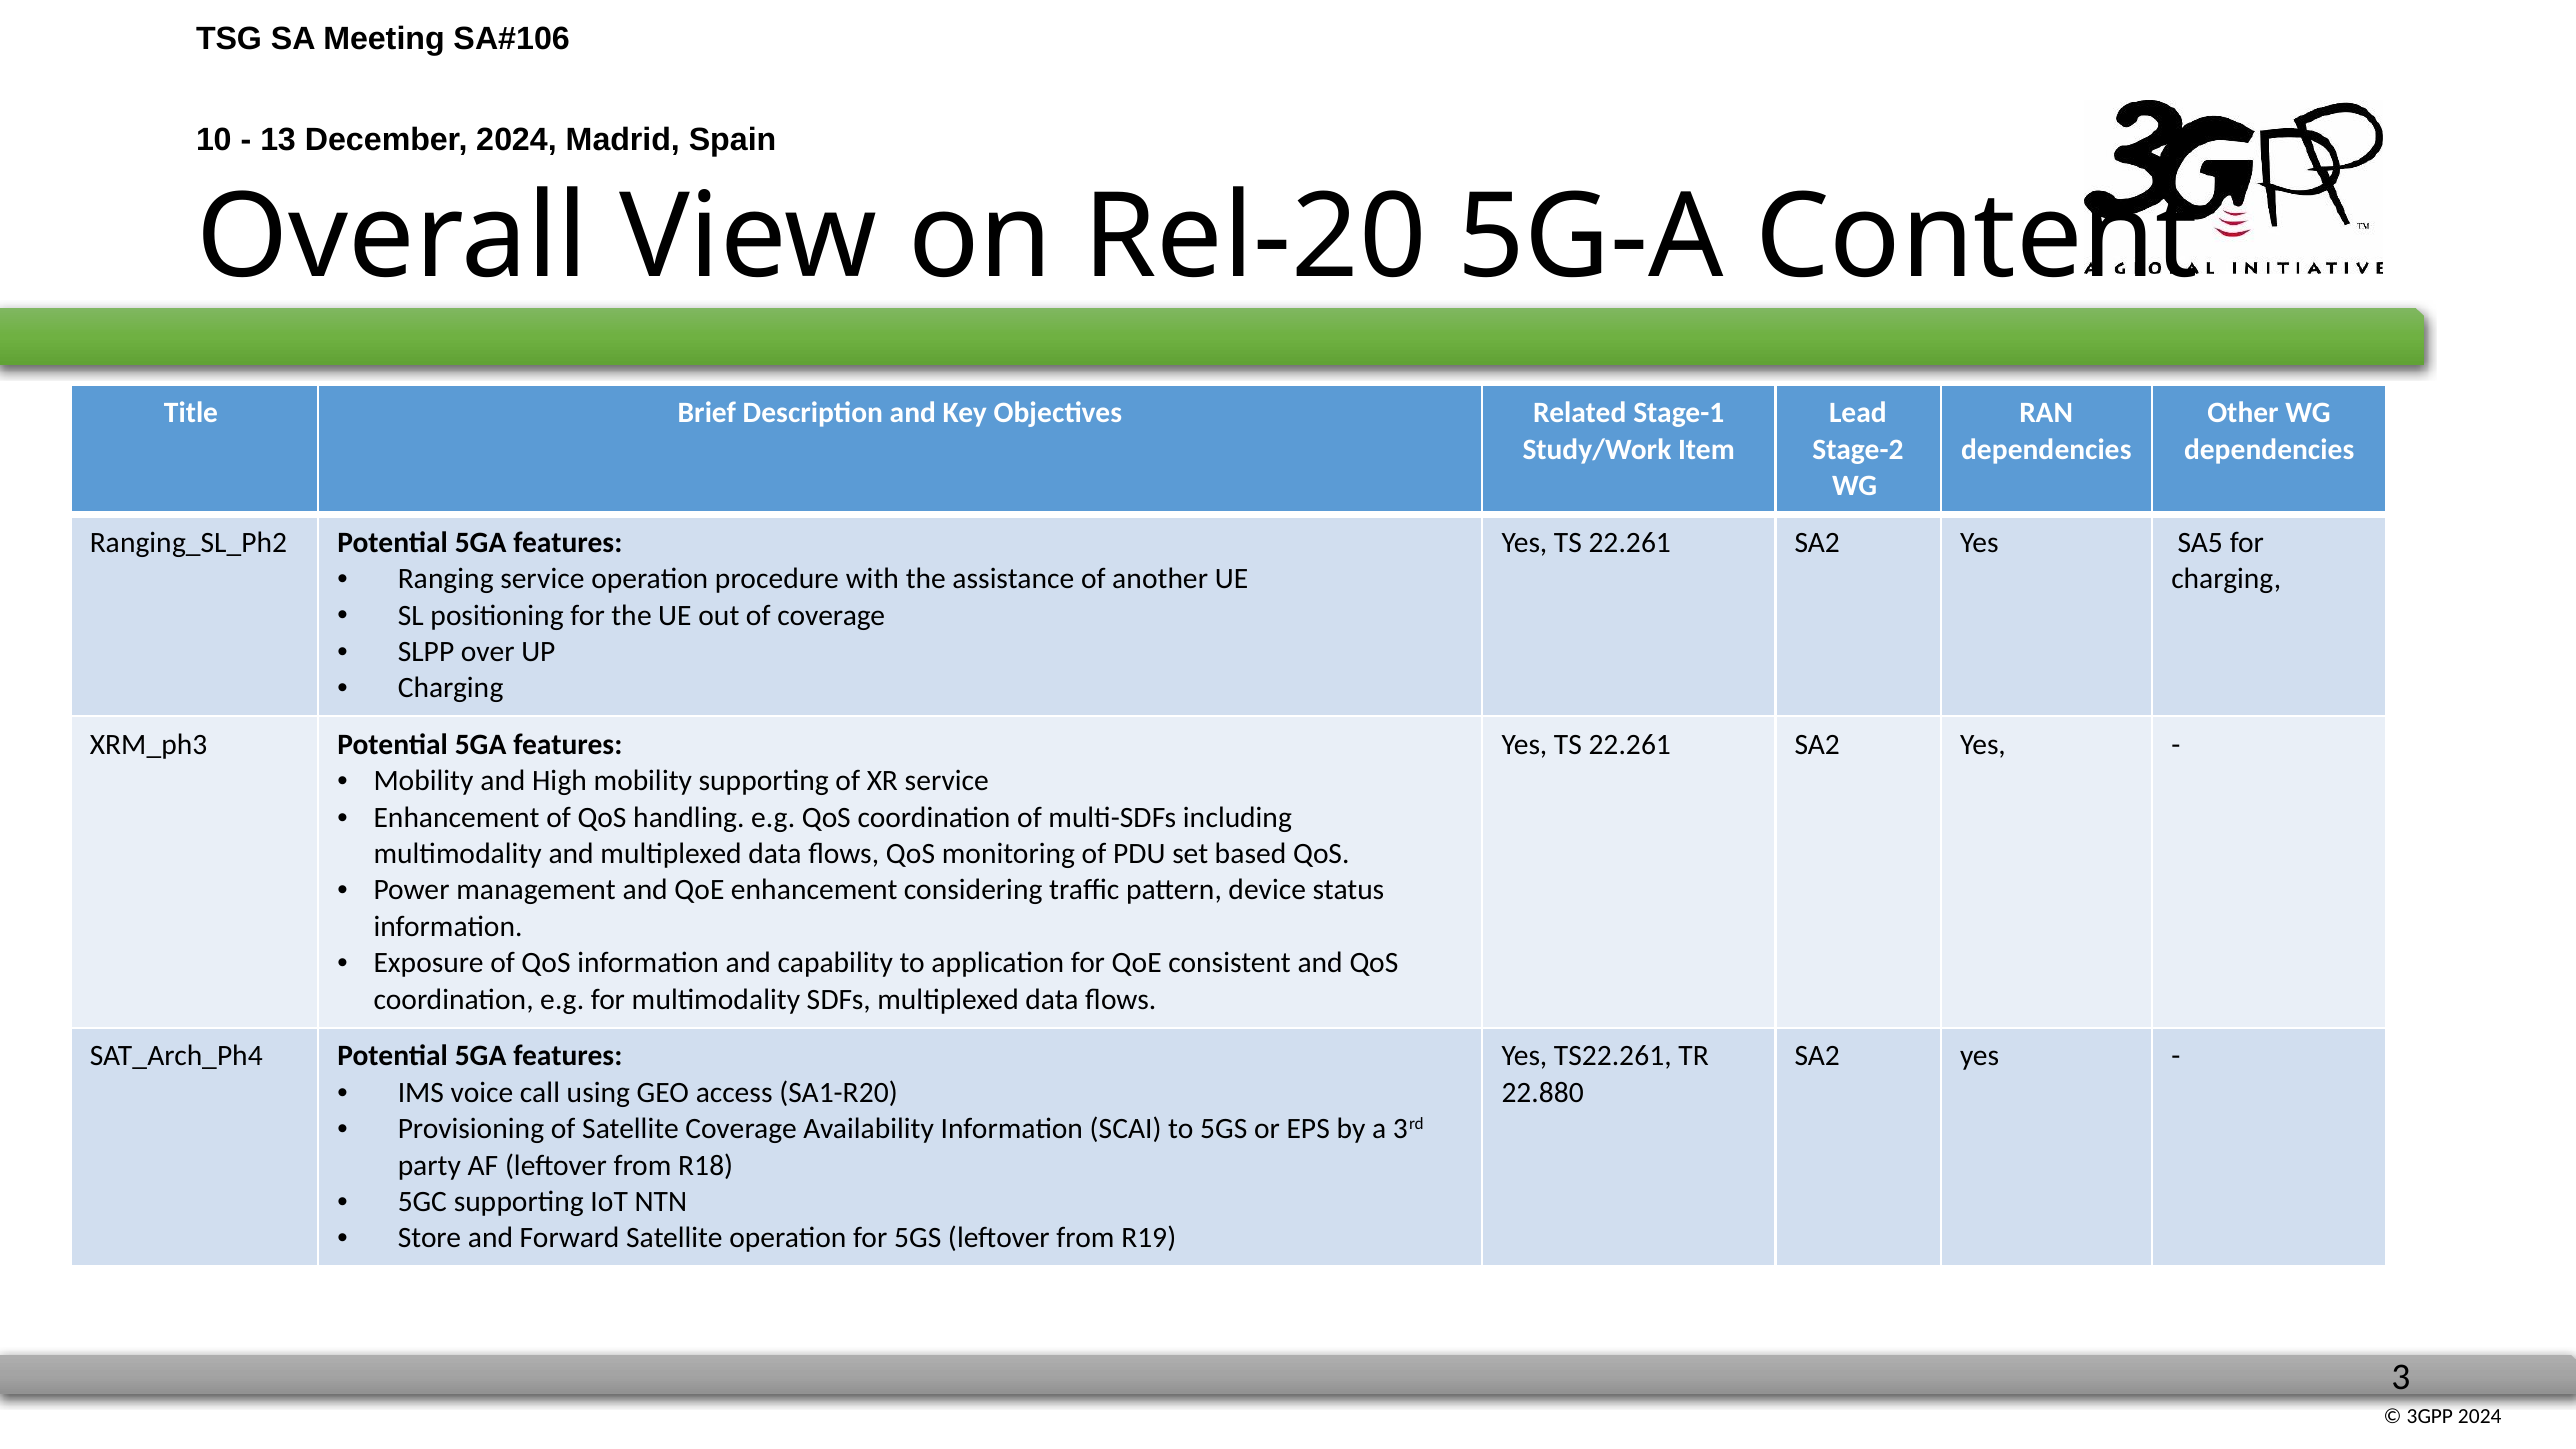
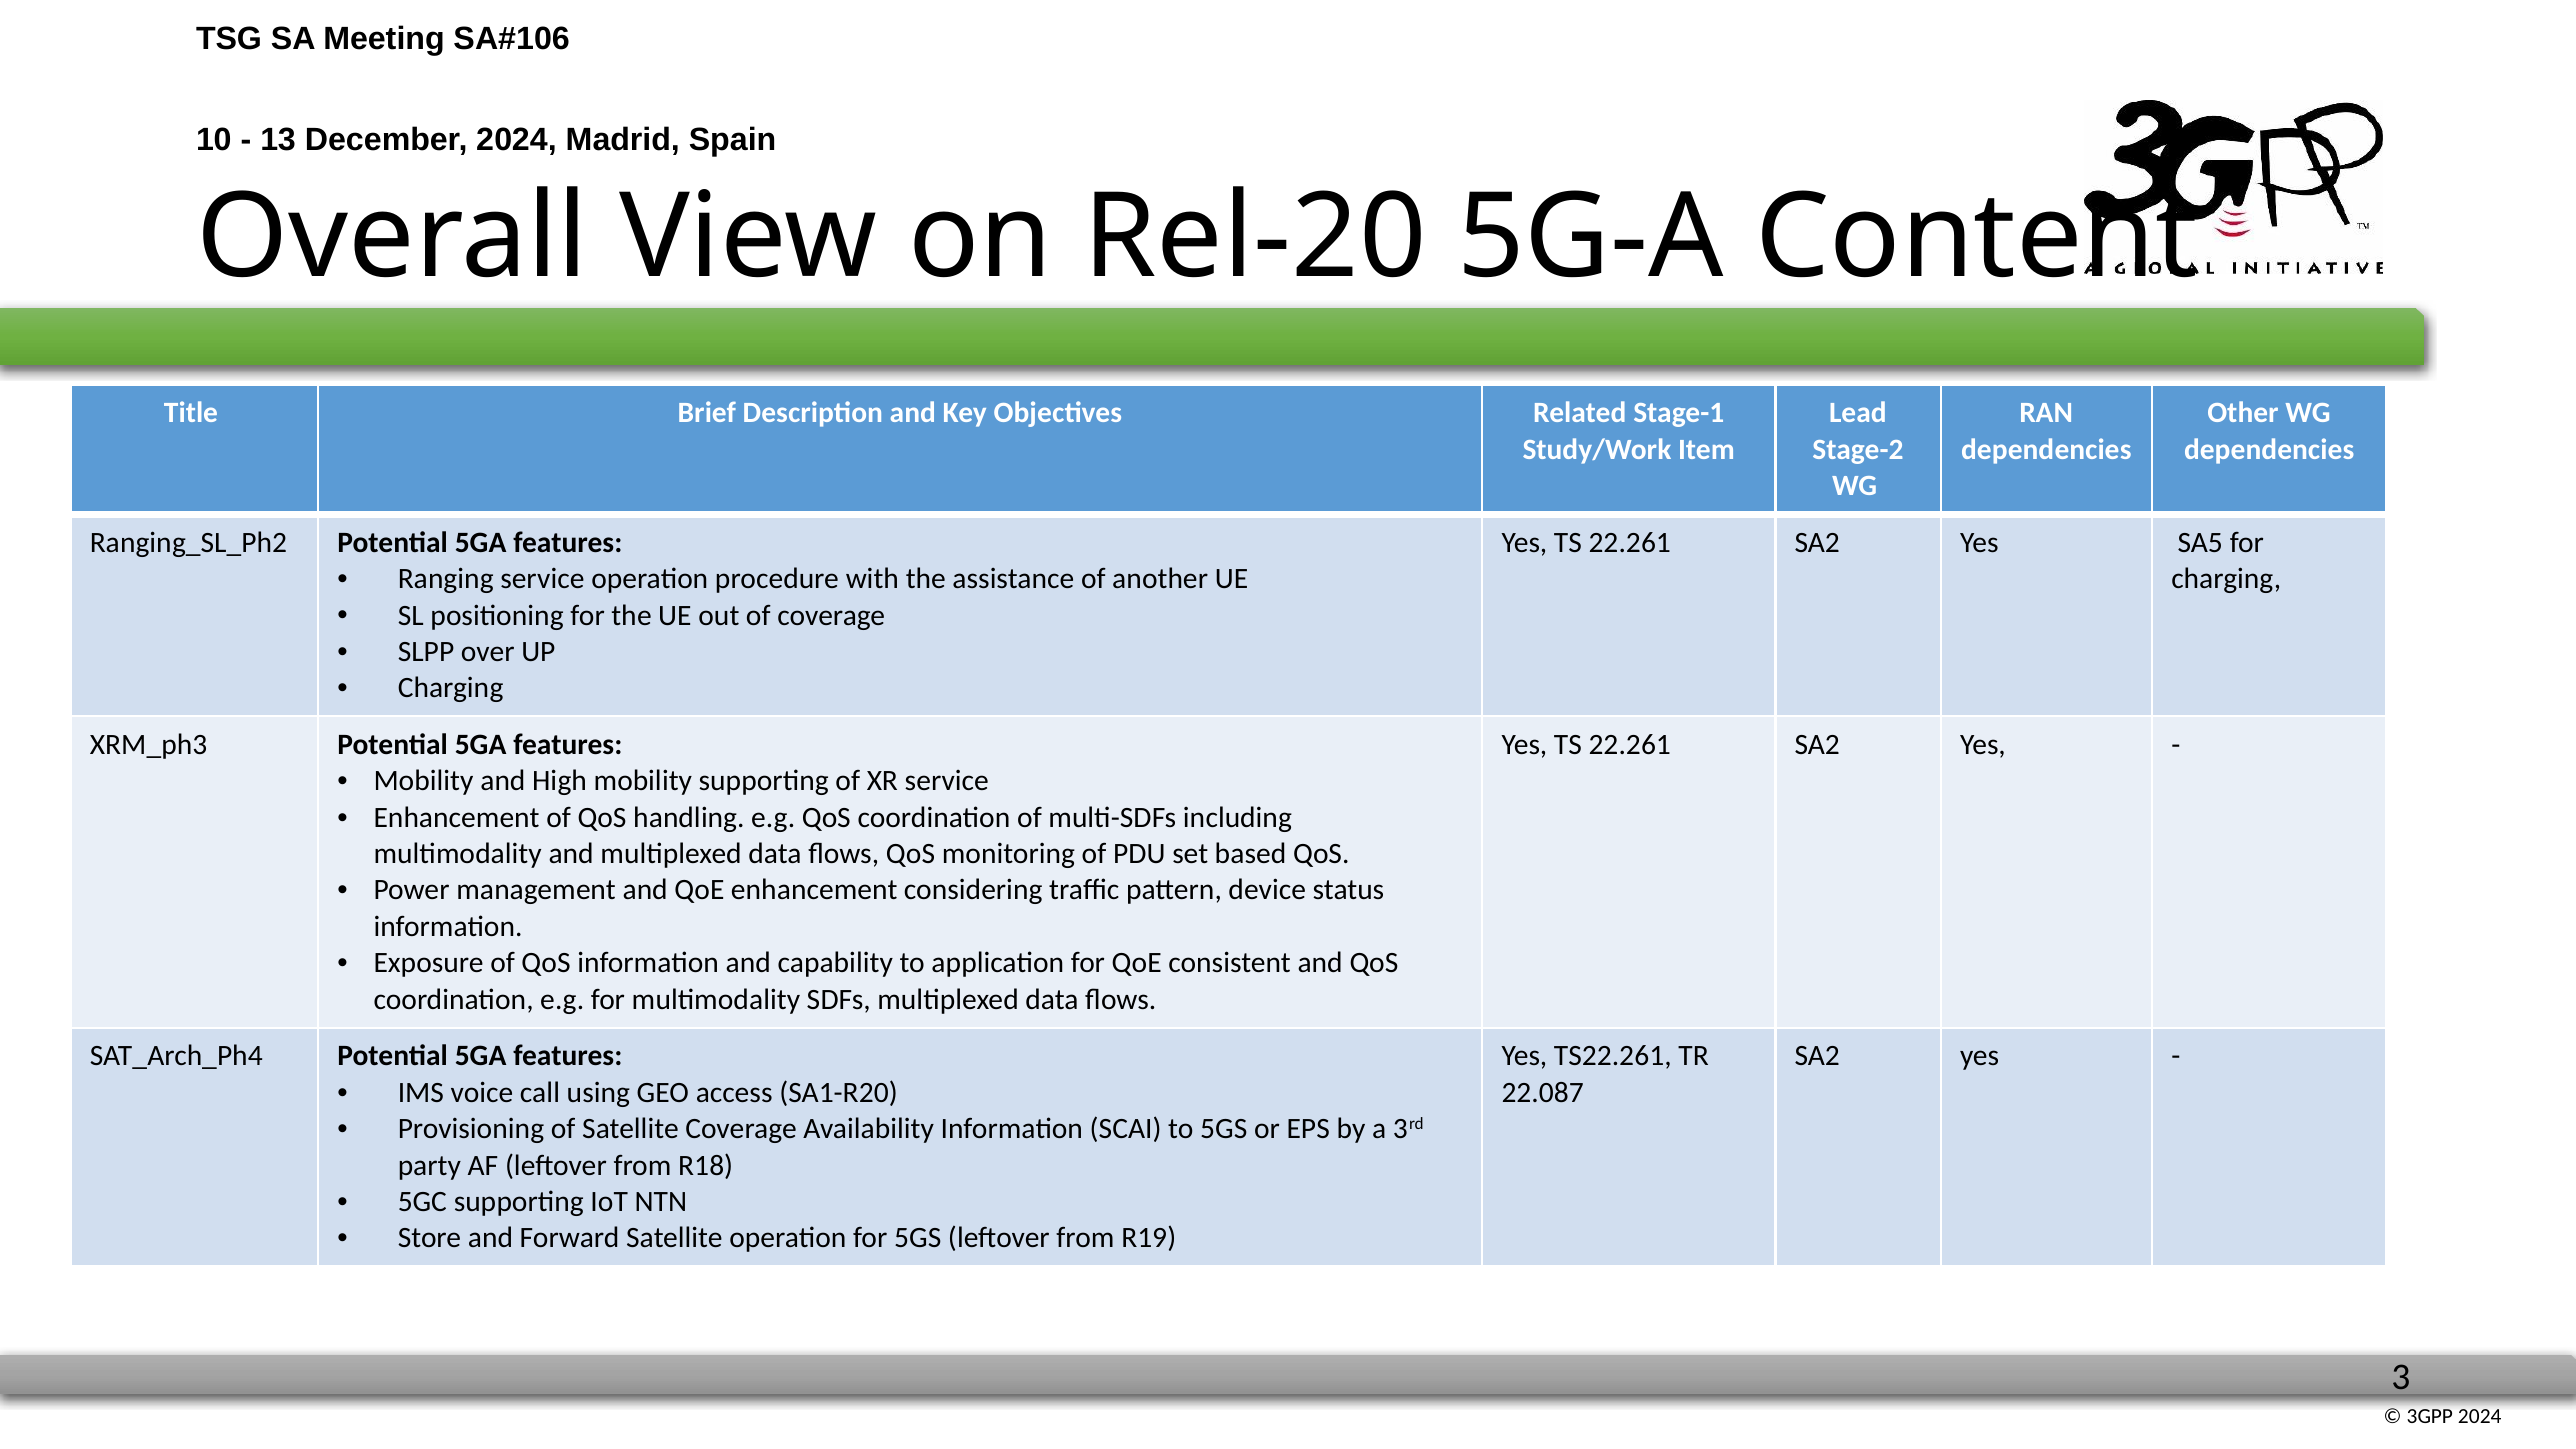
22.880: 22.880 -> 22.087 (1543, 1092)
